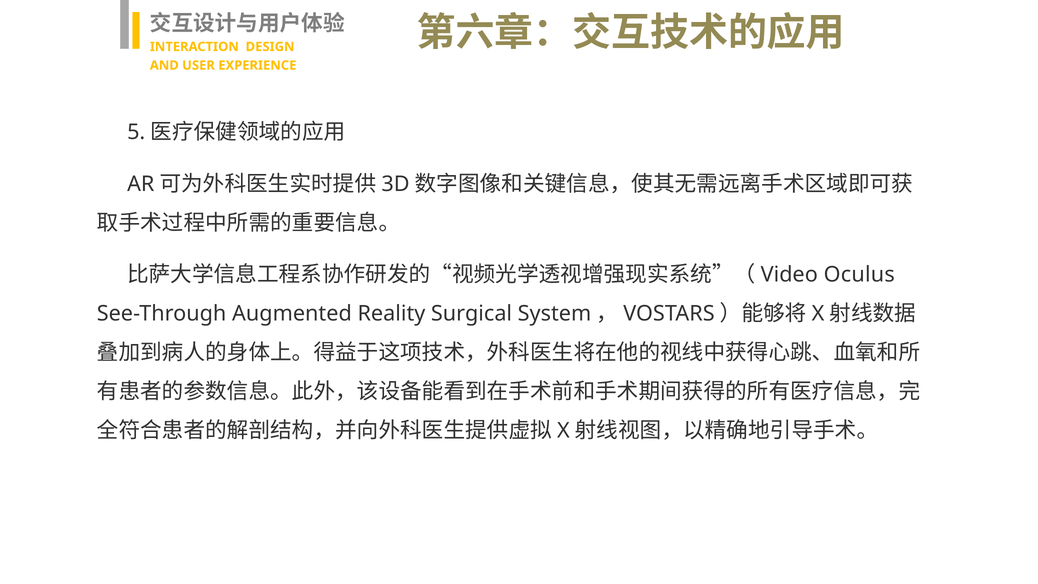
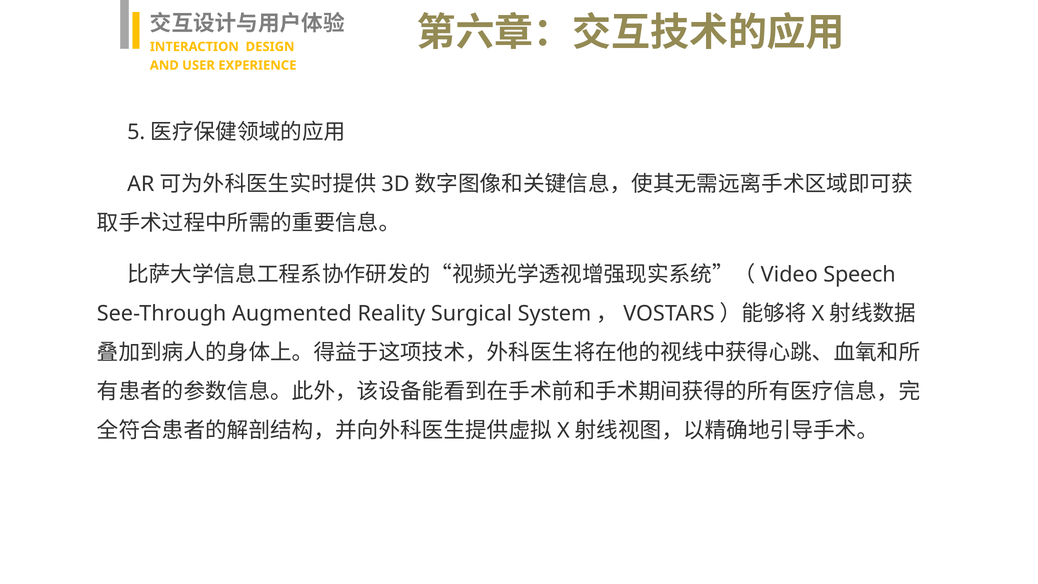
Oculus: Oculus -> Speech (859, 275)
